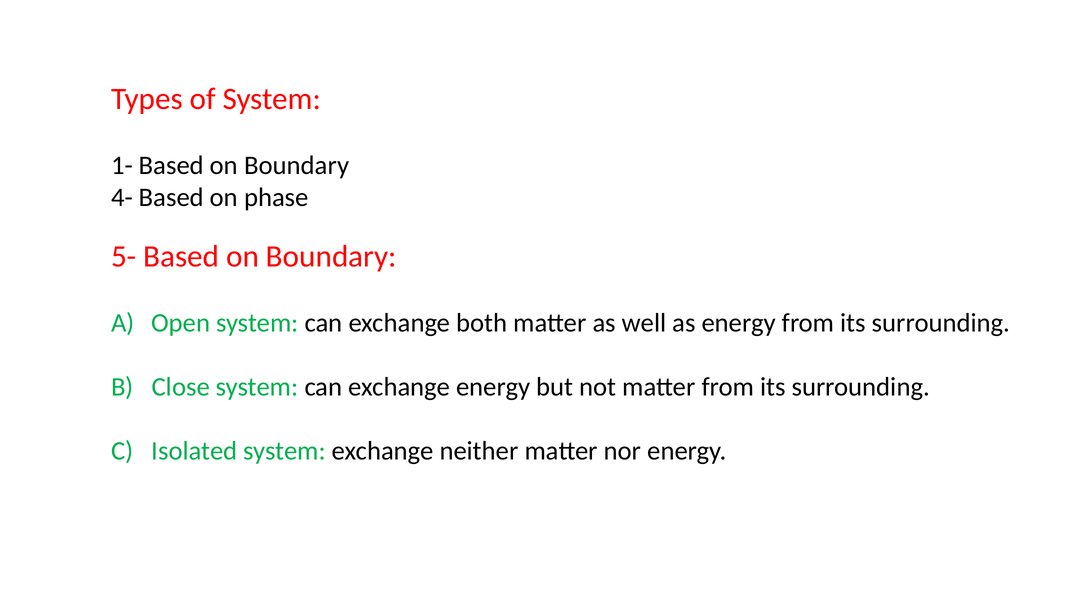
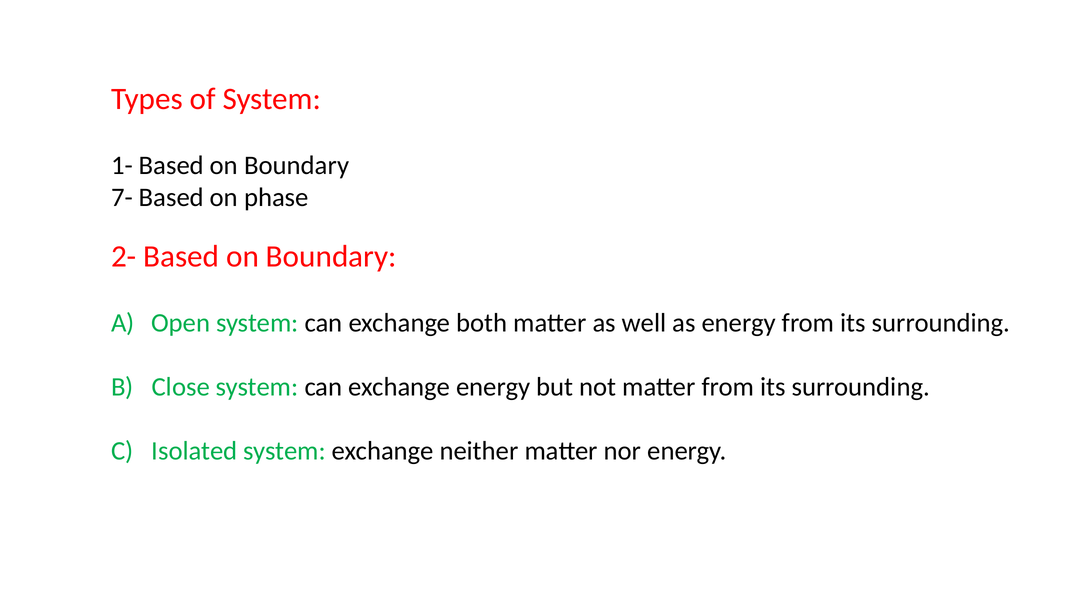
4-: 4- -> 7- (122, 197)
5-: 5- -> 2- (124, 257)
